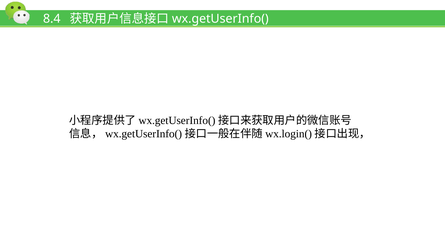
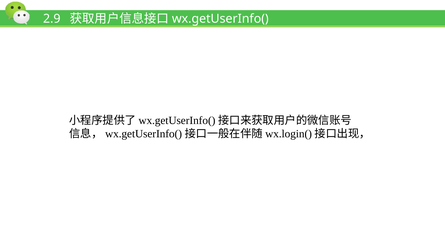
8.4: 8.4 -> 2.9 (52, 19)
